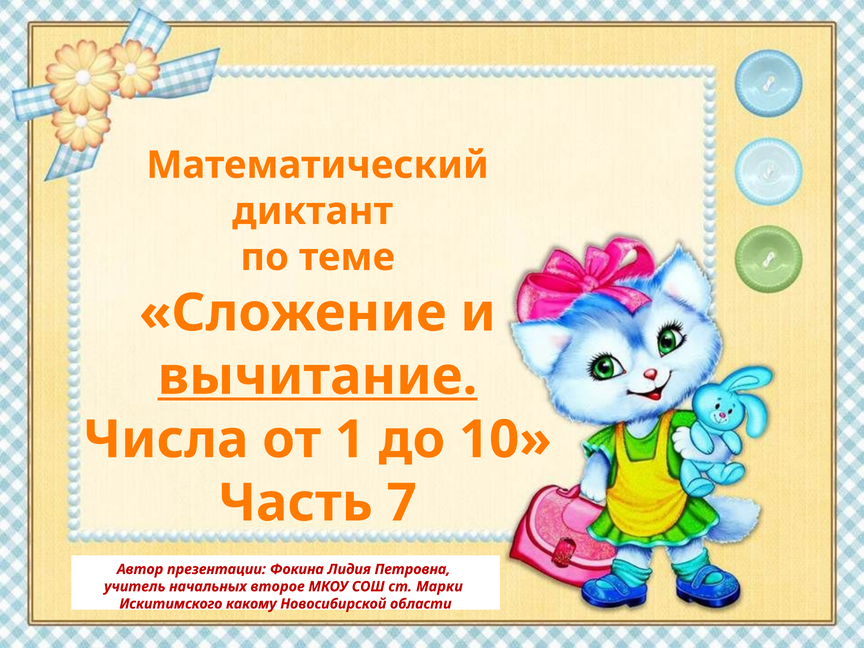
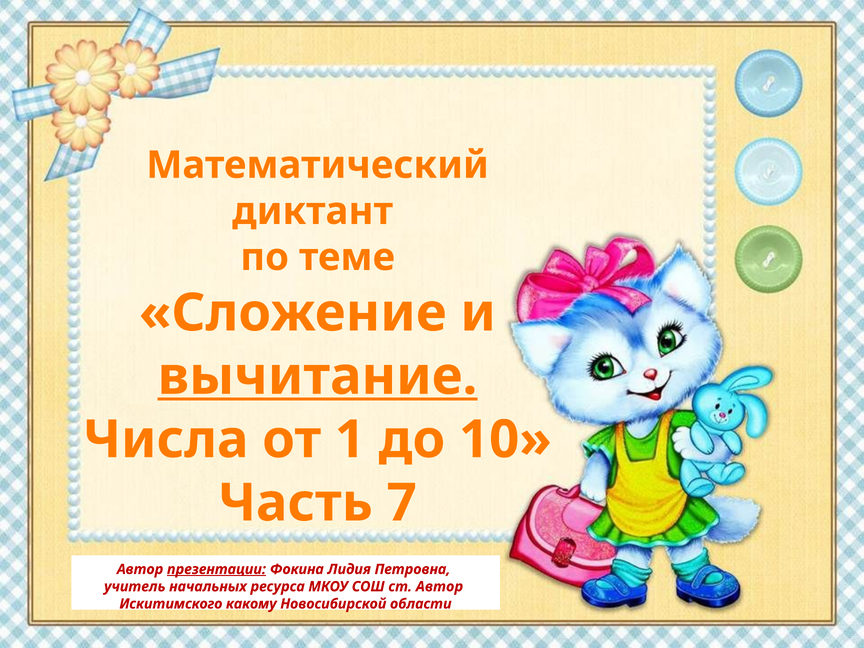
презентации underline: none -> present (217, 569)
второе: второе -> ресурса (278, 587)
ст Марки: Марки -> Автор (439, 587)
